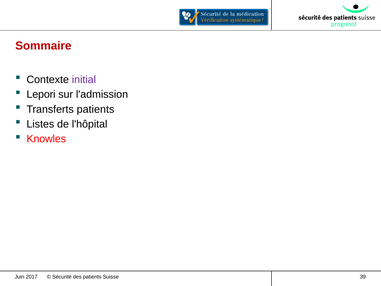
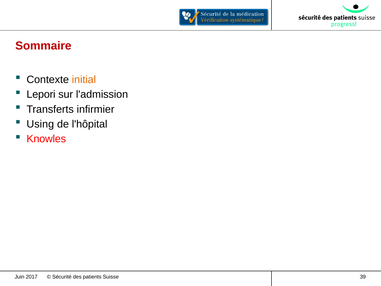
initial colour: purple -> orange (84, 80)
Transferts patients: patients -> infirmier (96, 109)
Listes: Listes -> Using (40, 124)
